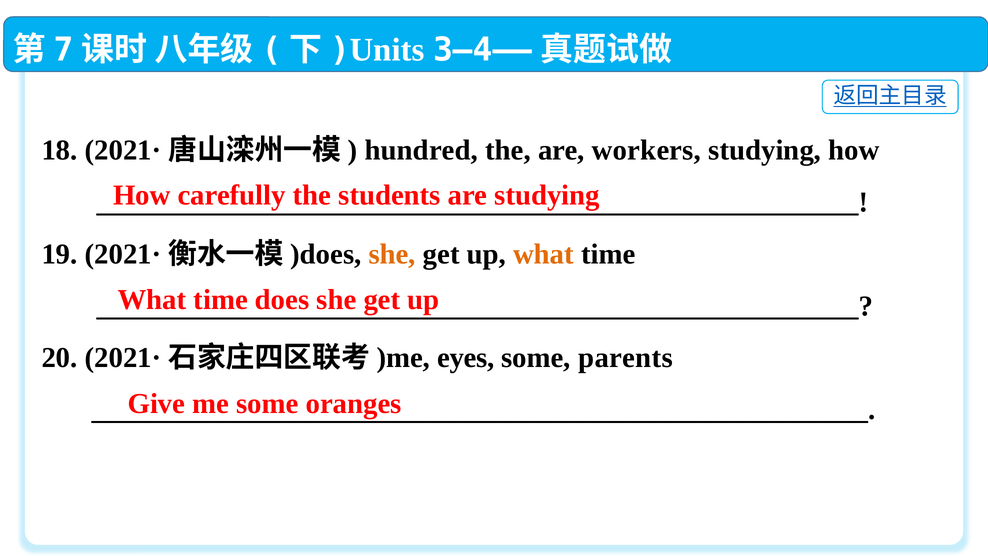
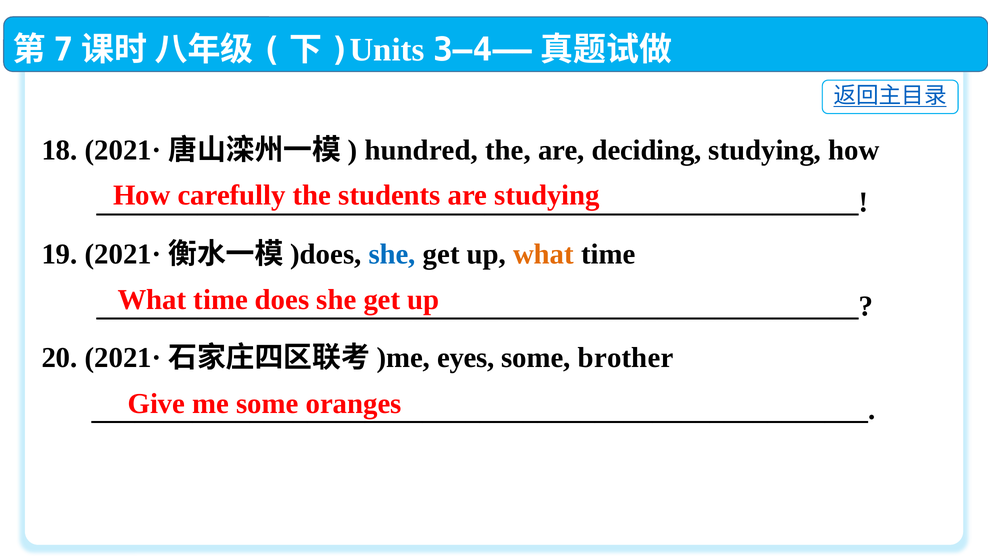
workers: workers -> deciding (647, 150)
she colour: orange -> blue (392, 254)
parents: parents -> brother (626, 358)
